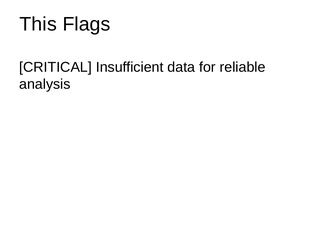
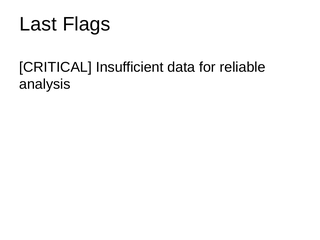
This: This -> Last (38, 24)
